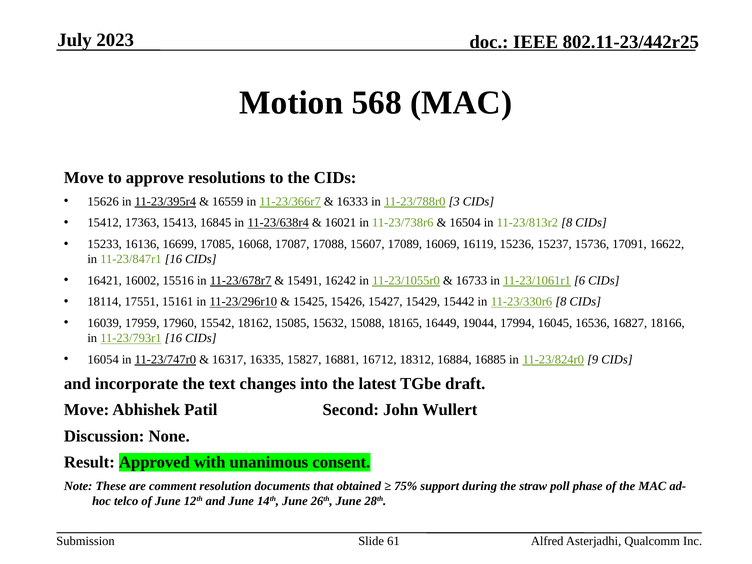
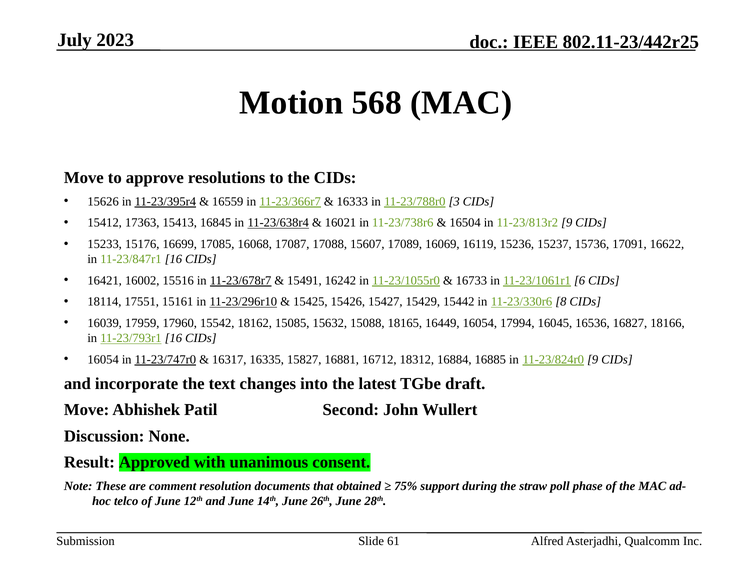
11-23/813r2 8: 8 -> 9 (567, 223)
16136: 16136 -> 15176 (142, 244)
16449 19044: 19044 -> 16054 (480, 323)
